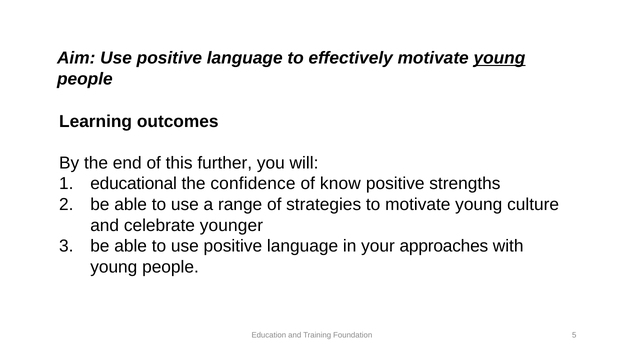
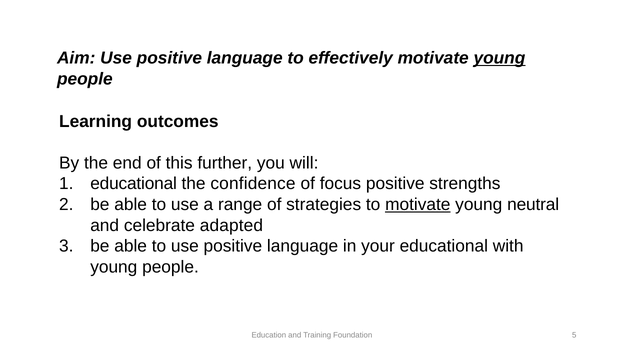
know: know -> focus (340, 184)
motivate underline: none -> present (418, 205)
culture: culture -> neutral (533, 205)
younger: younger -> adapted (231, 225)
your approaches: approaches -> educational (444, 246)
